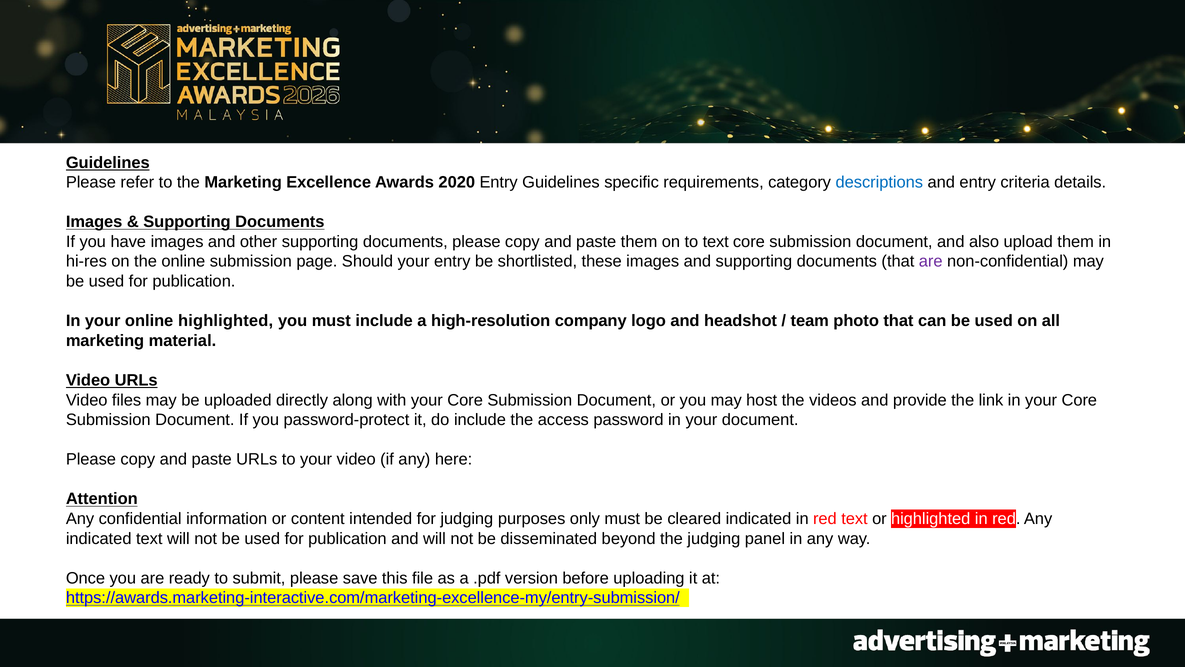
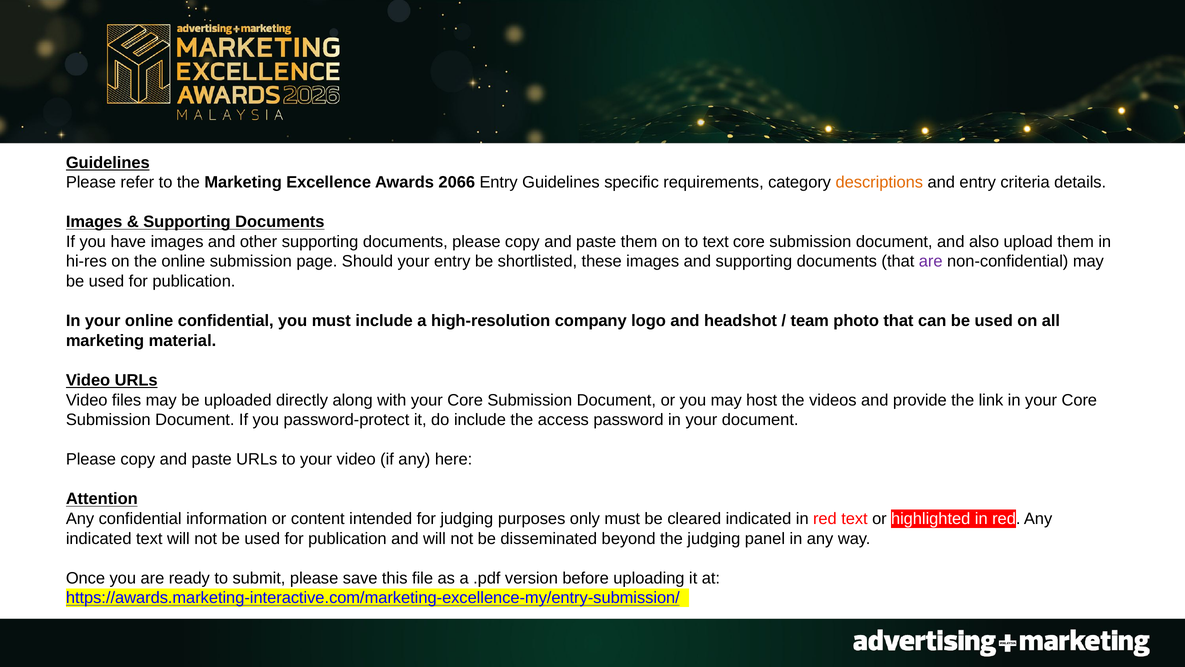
2020: 2020 -> 2066 (457, 182)
descriptions colour: blue -> orange (879, 182)
online highlighted: highlighted -> confidential (226, 321)
